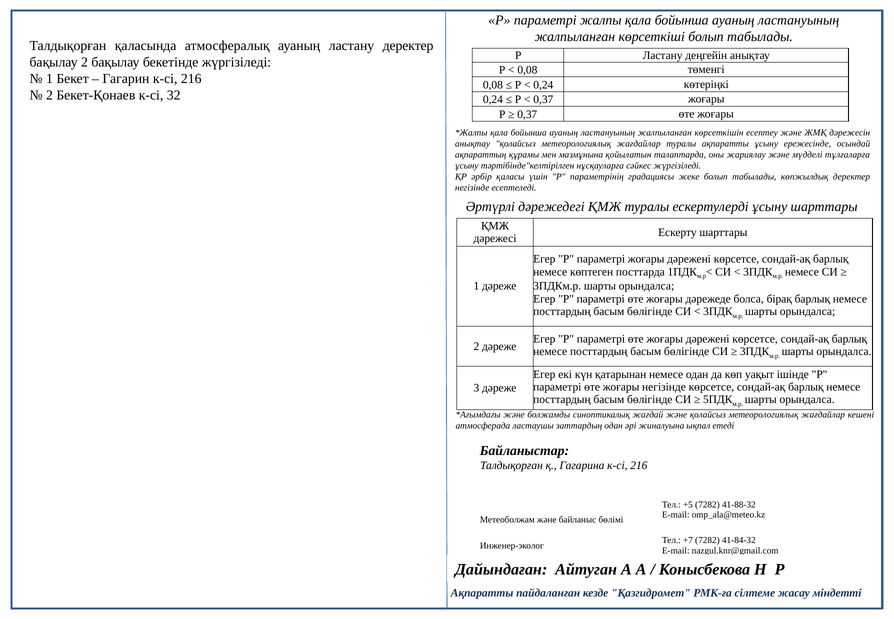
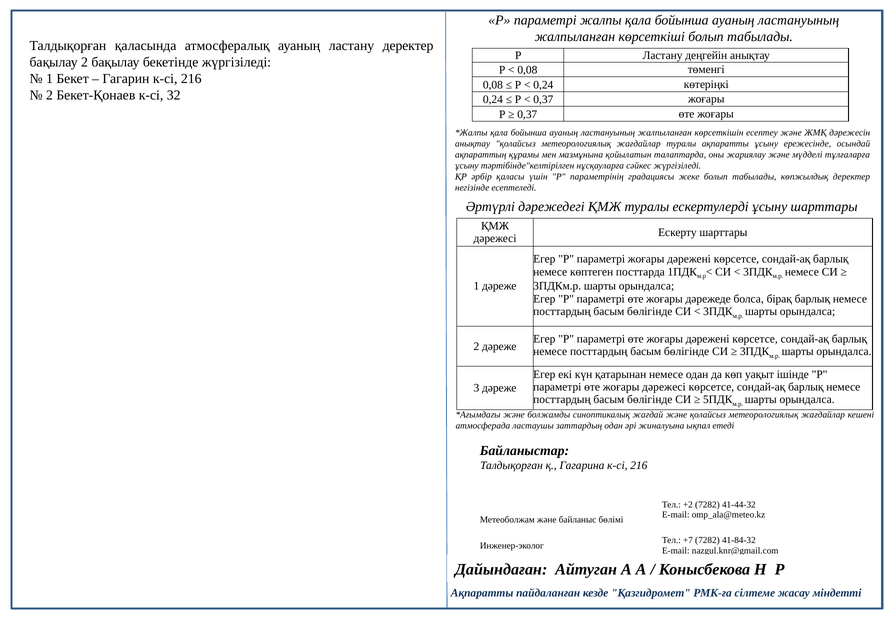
жоғары негізінде: негізінде -> дәрежесі (664, 387)
+5: +5 -> +2 (688, 505)
41-88-32: 41-88-32 -> 41-44-32 (739, 505)
